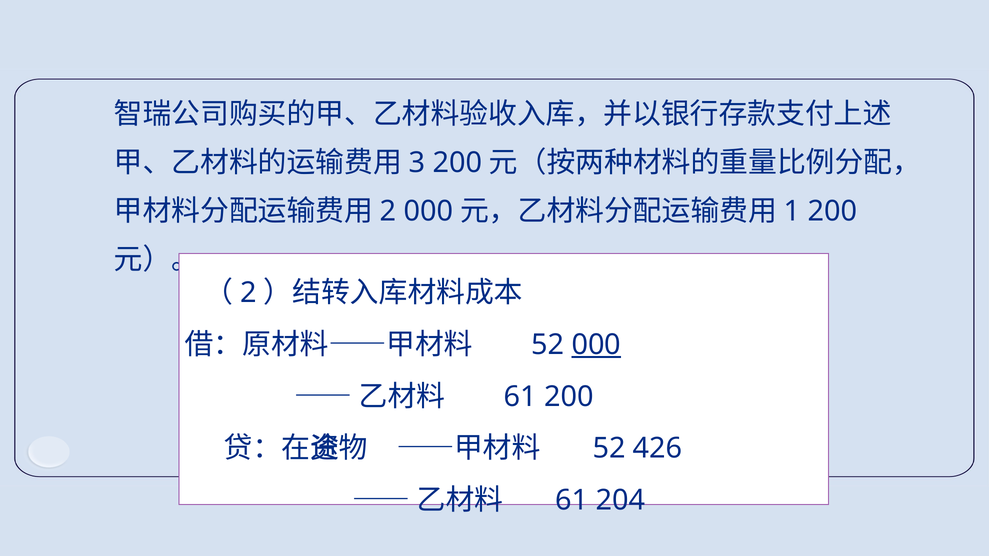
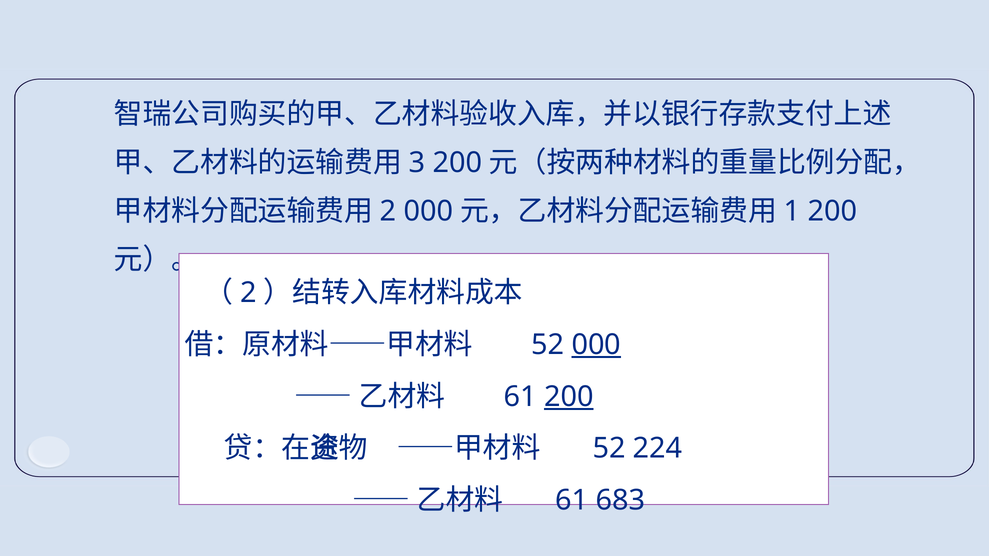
200 underline: none -> present (569, 397)
426: 426 -> 224 (658, 449)
204: 204 -> 683 (620, 501)
